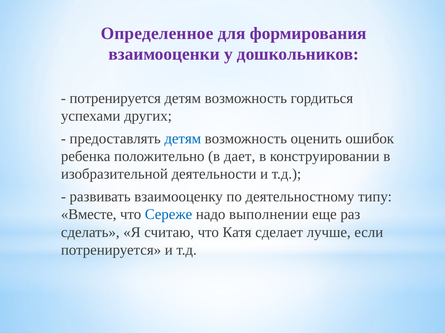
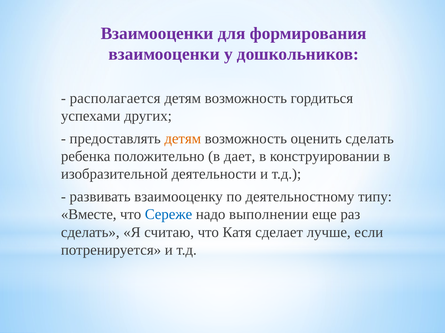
Определенное: Определенное -> Взаимооценки (157, 34)
потренируется: потренируется -> располагается (115, 98)
детям colour: blue -> orange (183, 139)
оценить ошибок: ошибок -> сделать (370, 139)
